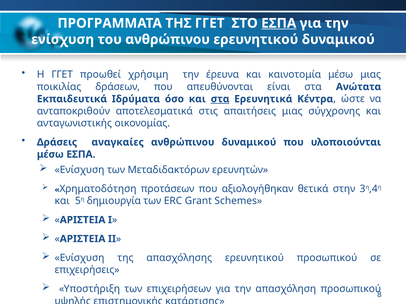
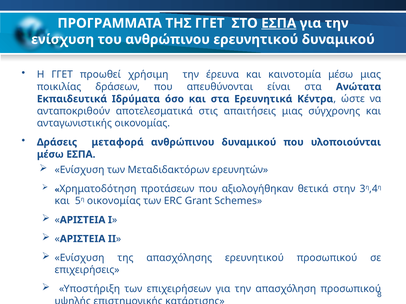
στα underline: present -> none (220, 99)
αναγκαίες: αναγκαίες -> μεταφορά (118, 142)
5η δημιουργία: δημιουργία -> οικονομίας (114, 201)
